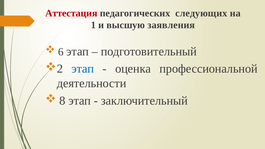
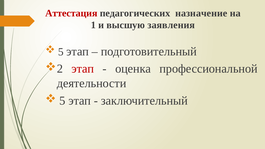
следующих: следующих -> назначение (201, 13)
6: 6 -> 5 (61, 52)
этап colour: blue -> red (83, 69)
8: 8 -> 5 (62, 101)
